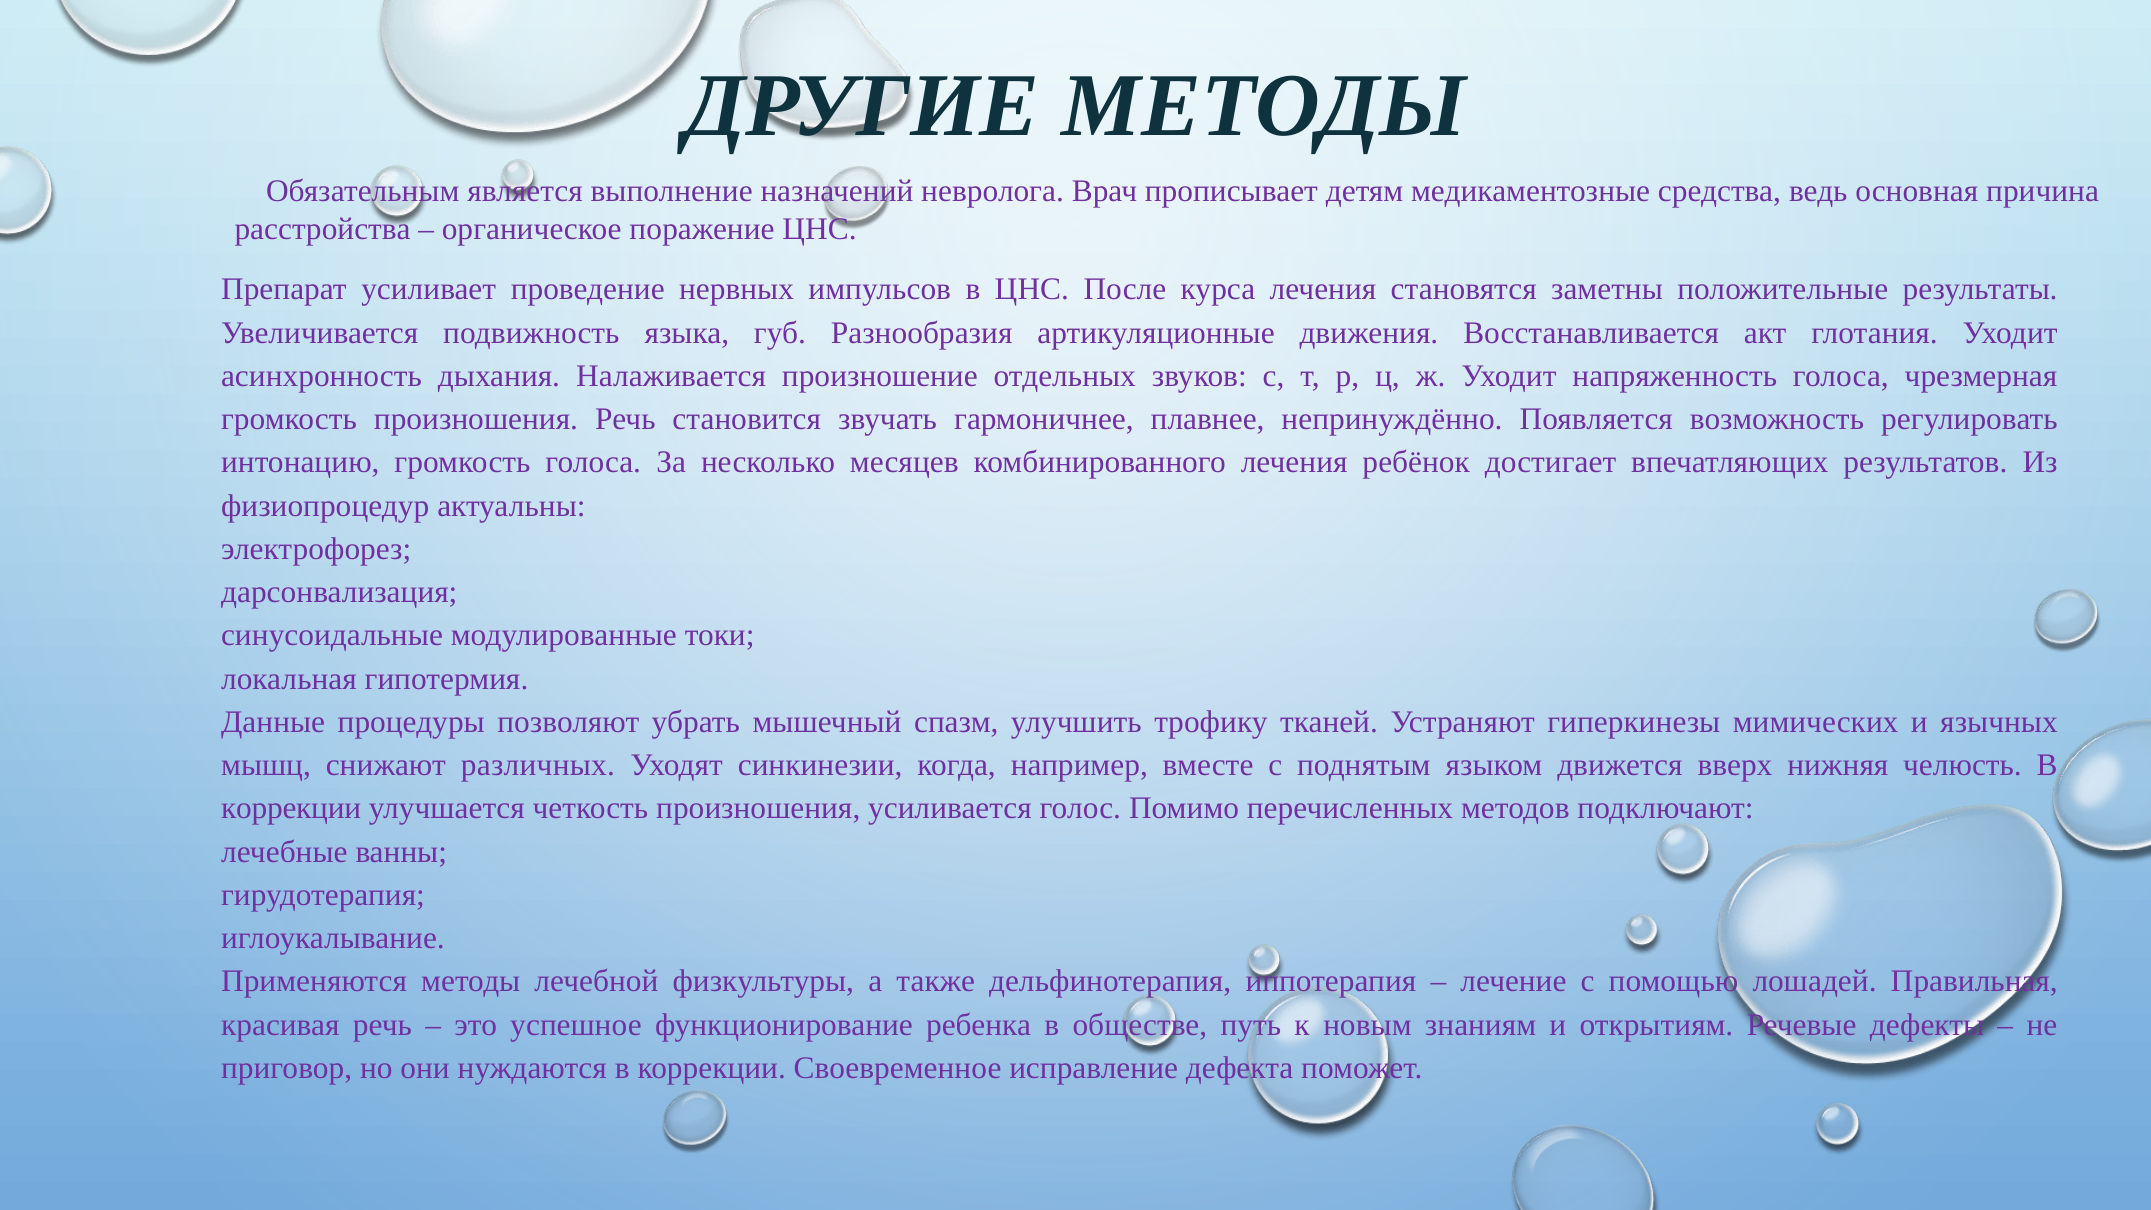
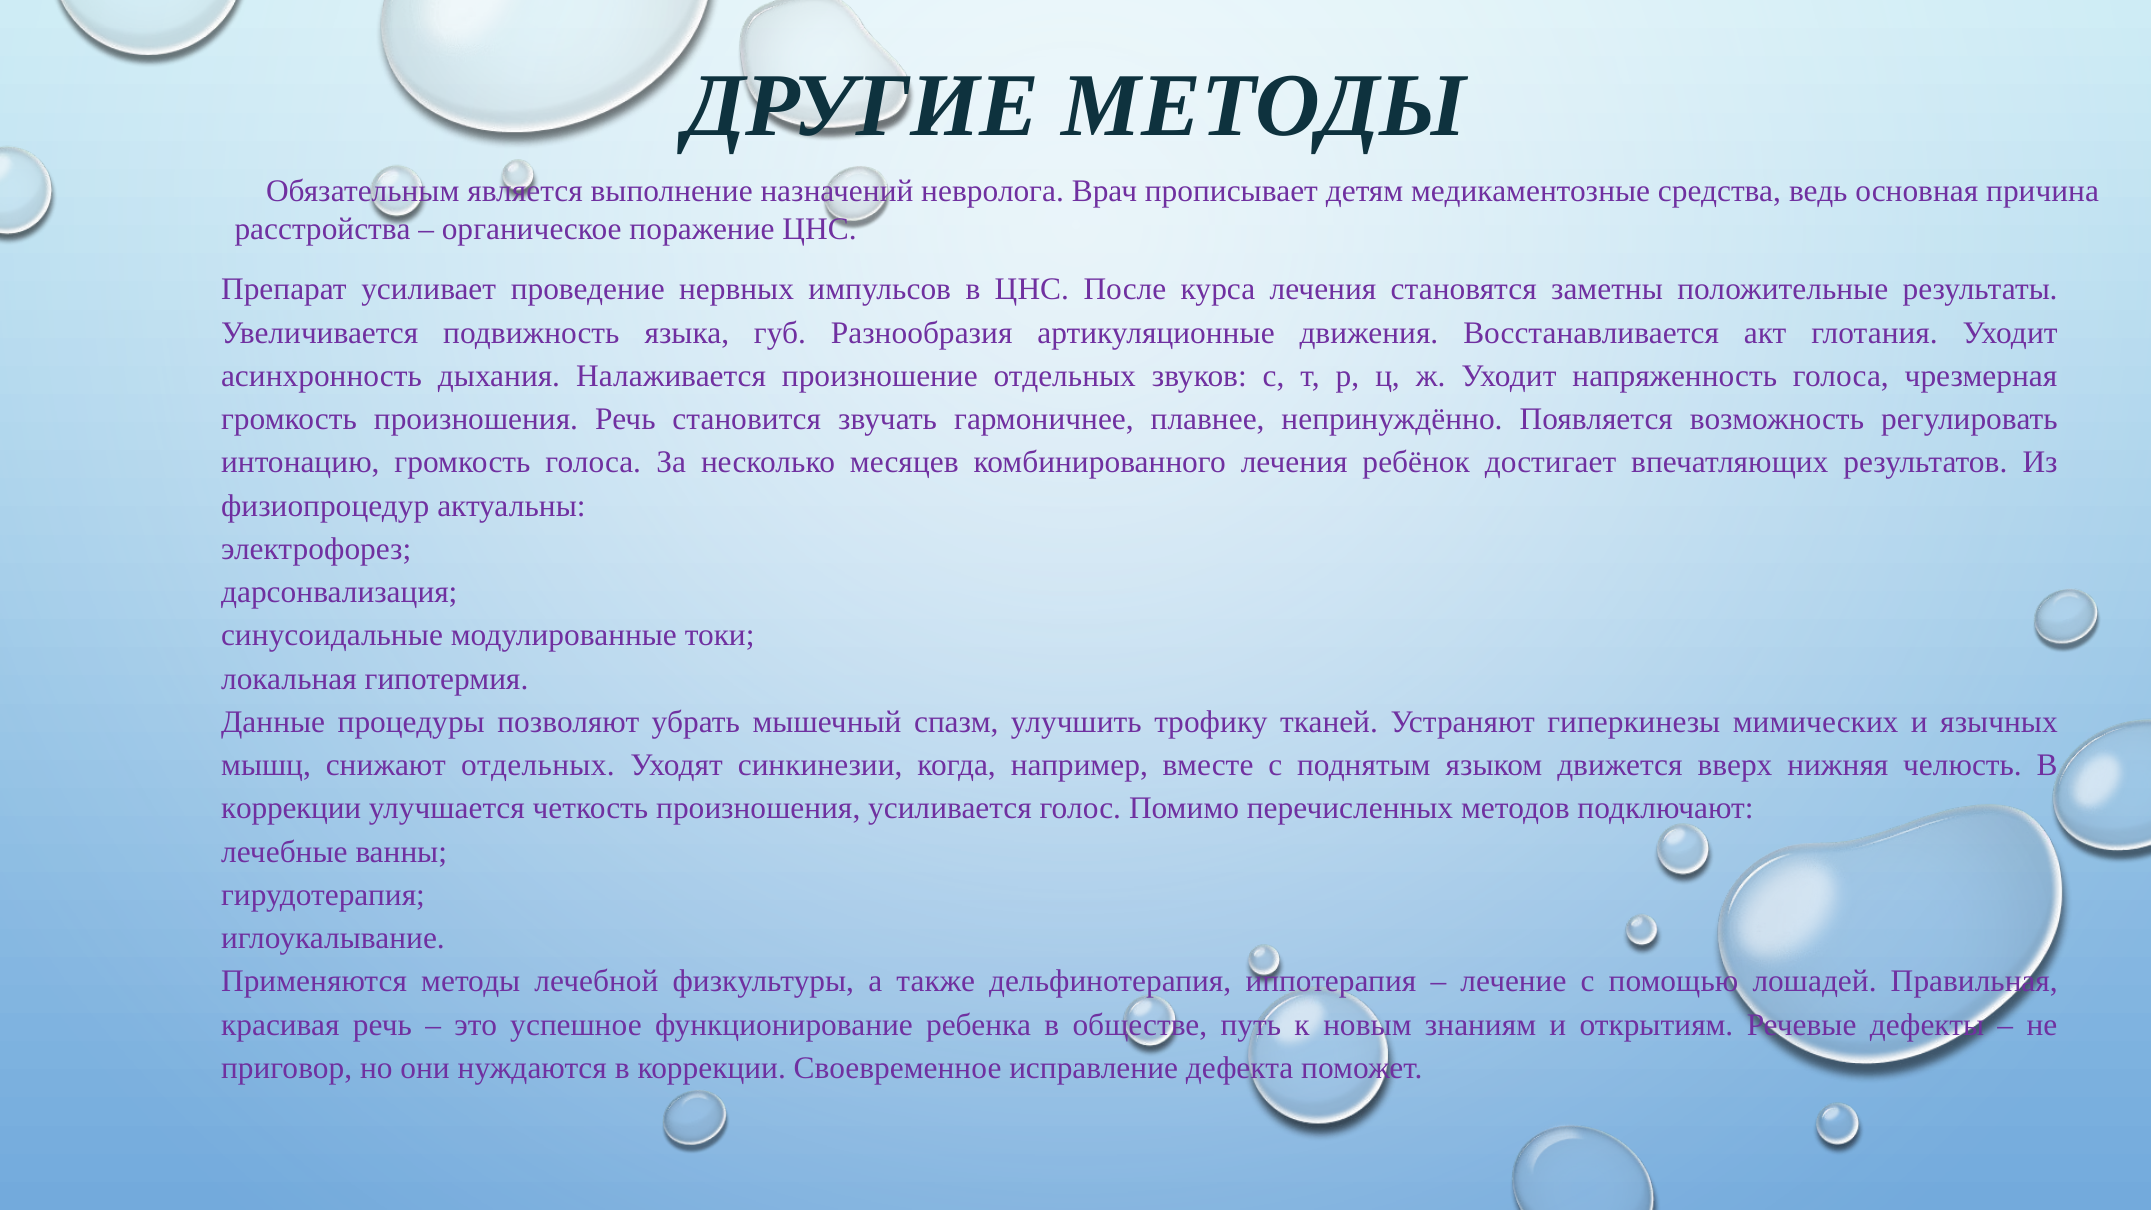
снижают различных: различных -> отдельных (538, 765)
